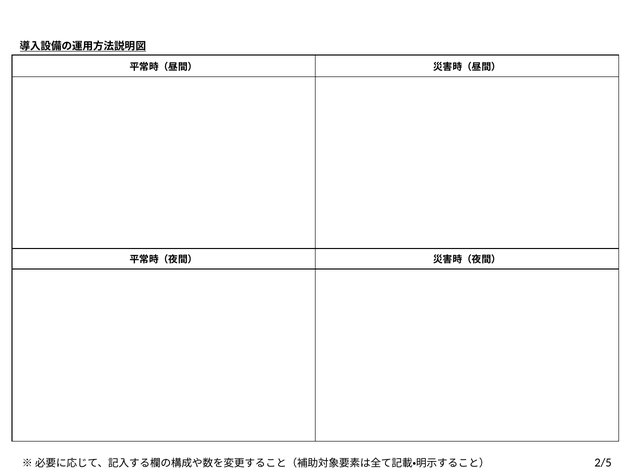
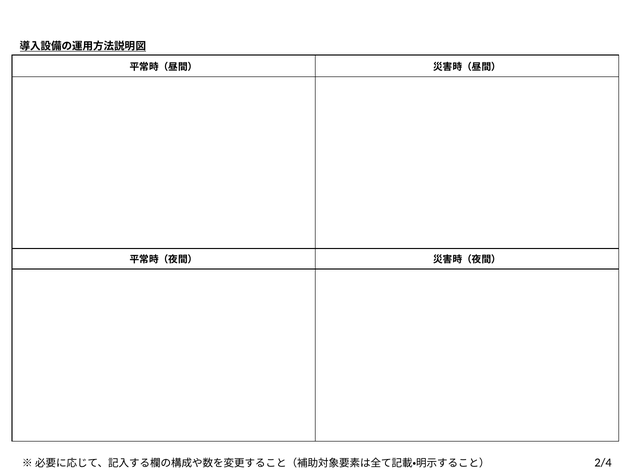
2/5: 2/5 -> 2/4 (603, 463)
